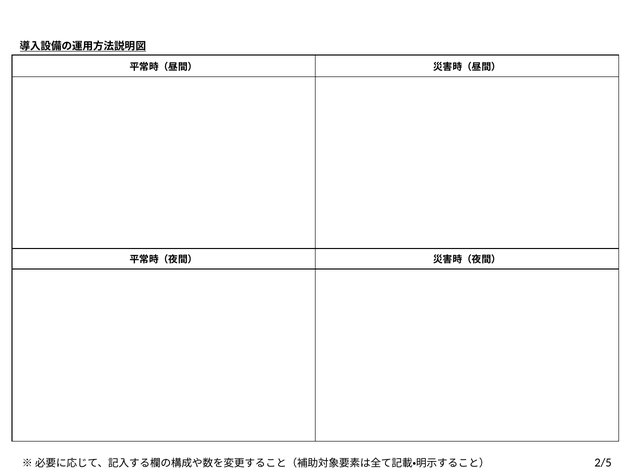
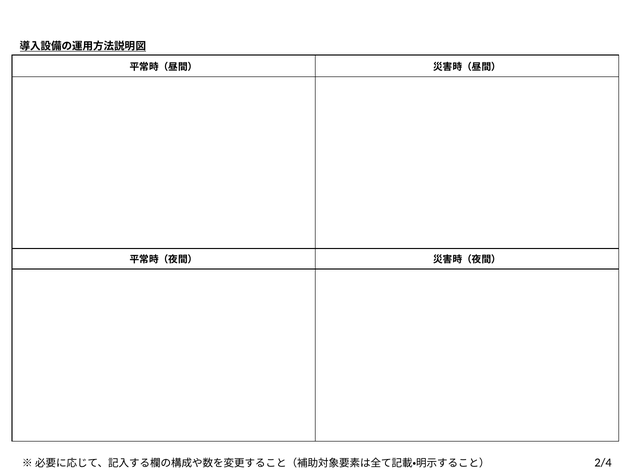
2/5: 2/5 -> 2/4 (603, 463)
